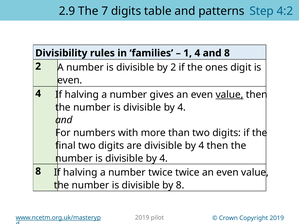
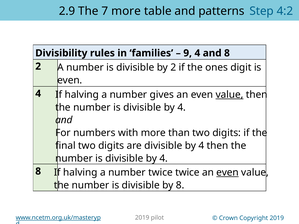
7 digits: digits -> more (126, 11)
1: 1 -> 9 (188, 53)
even underline: none -> present (228, 173)
